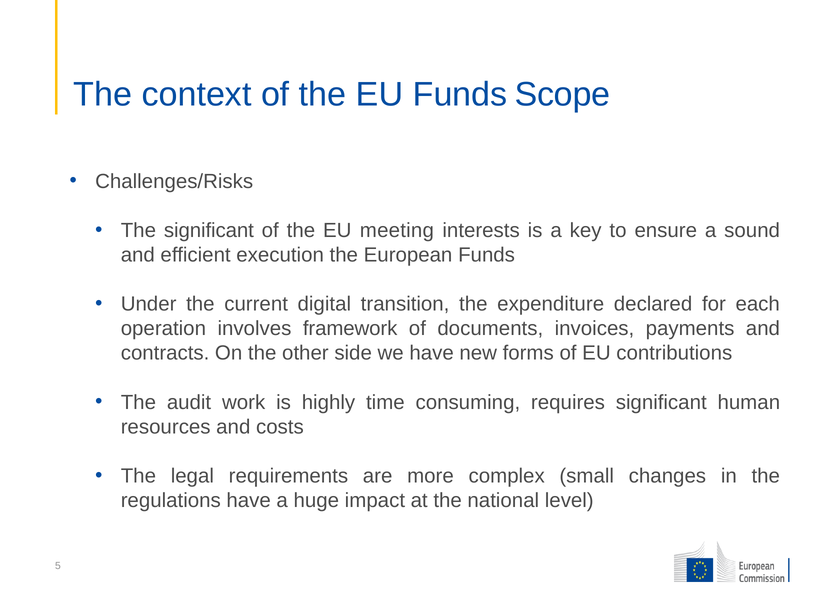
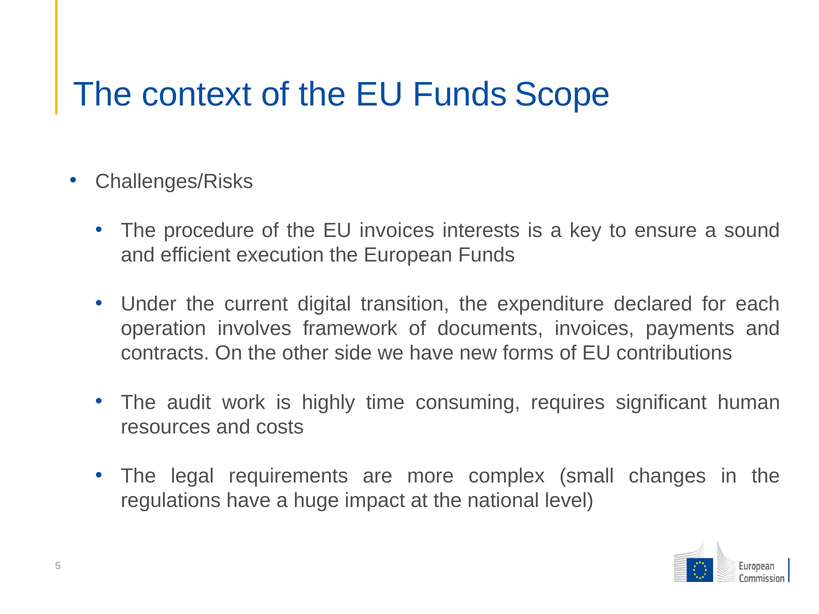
The significant: significant -> procedure (209, 230)
EU meeting: meeting -> invoices (397, 230)
